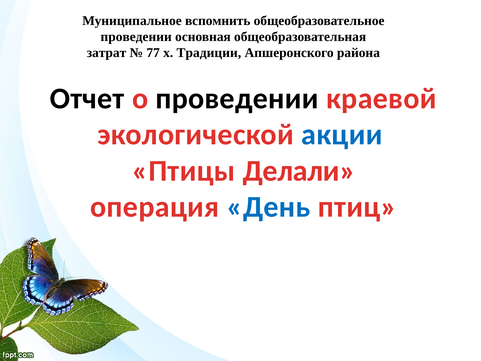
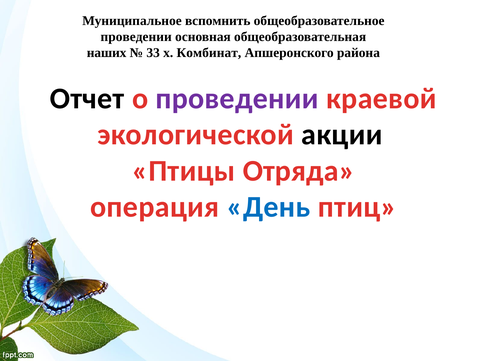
затрат: затрат -> наших (107, 53)
77: 77 -> 33 (153, 53)
Традиции: Традиции -> Комбинат (209, 53)
проведении colour: black -> purple (237, 98)
акции colour: blue -> black (342, 135)
Делали: Делали -> Отряда (299, 171)
